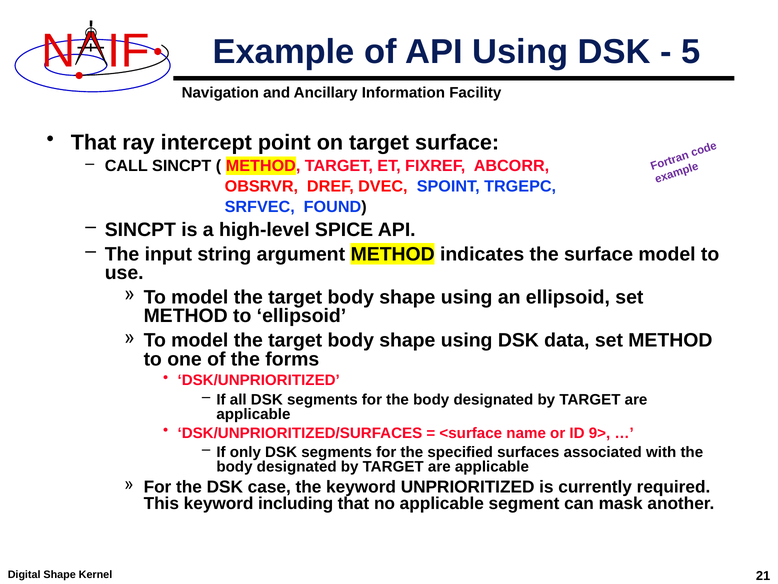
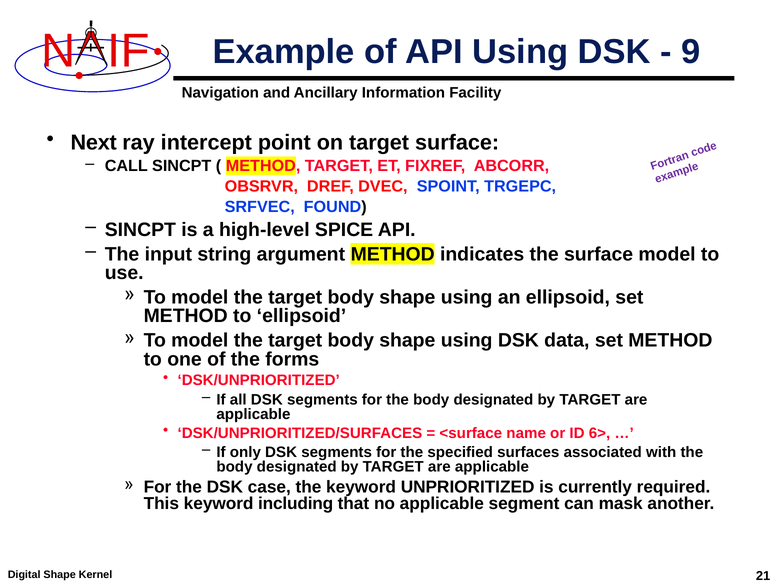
5: 5 -> 9 (691, 52)
That: That -> Next (94, 143)
9>: 9> -> 6> (599, 433)
